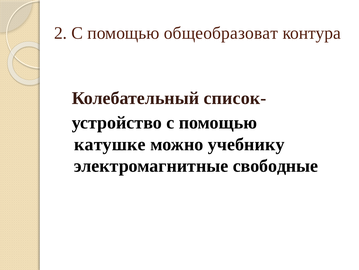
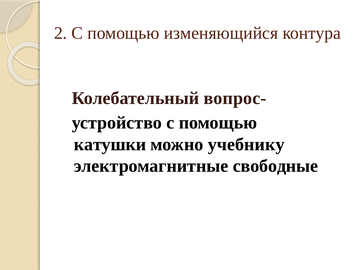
общеобразоват: общеобразоват -> изменяющийся (221, 33)
список-: список- -> вопрос- (235, 98)
катушке: катушке -> катушки (110, 144)
